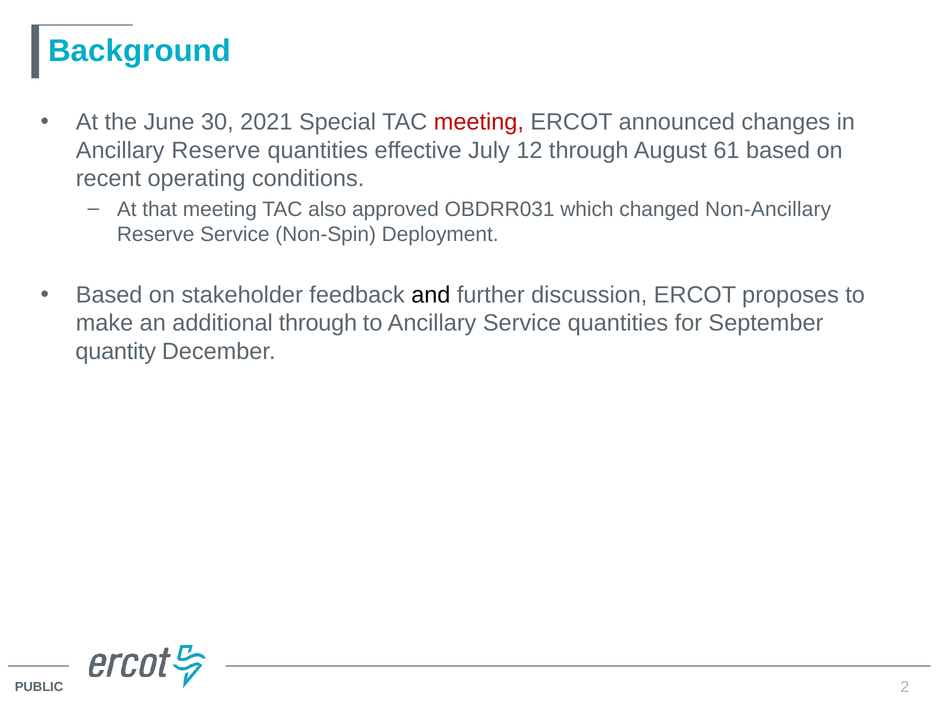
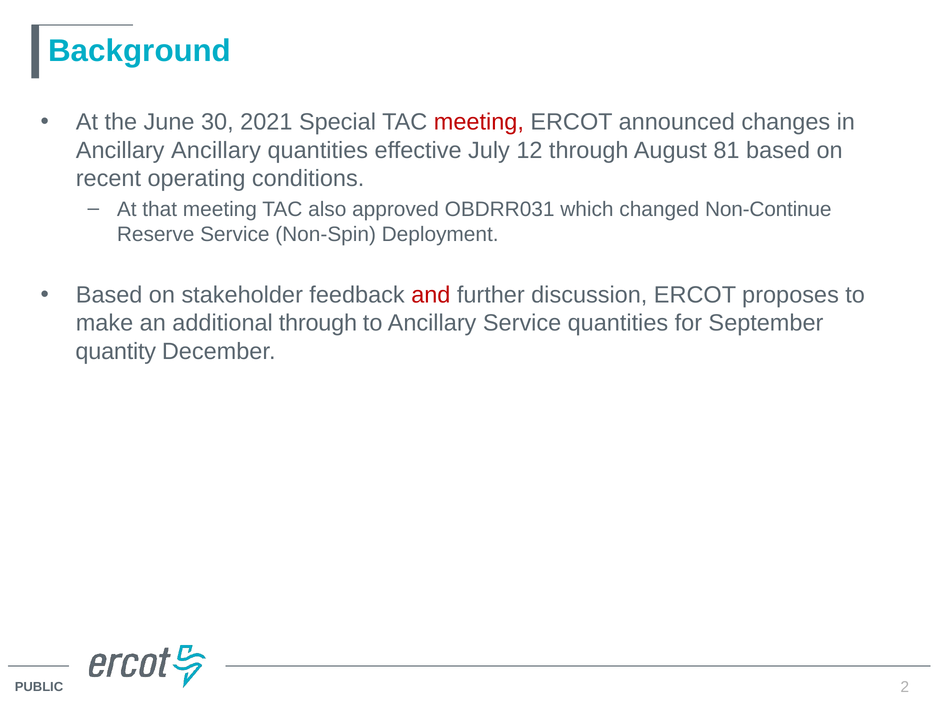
Ancillary Reserve: Reserve -> Ancillary (216, 150)
61: 61 -> 81 (727, 150)
Non-Ancillary: Non-Ancillary -> Non-Continue (768, 209)
and colour: black -> red (431, 295)
